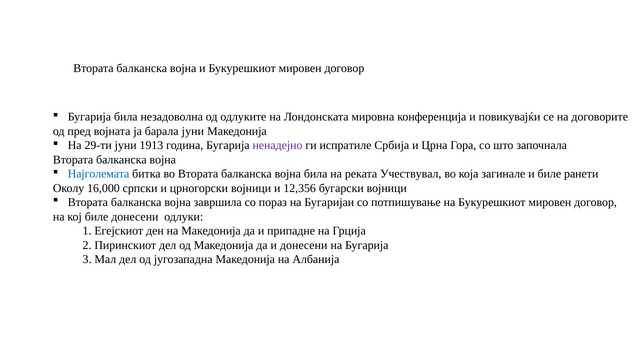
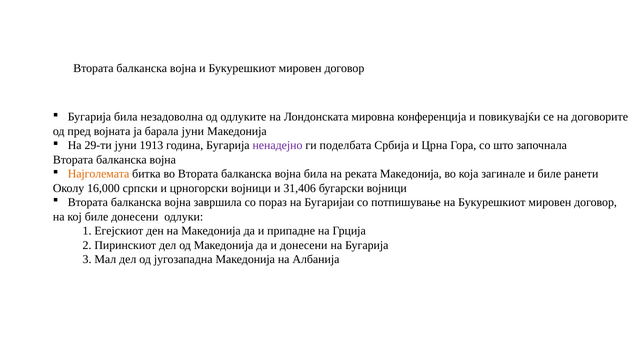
испратиле: испратиле -> поделбата (345, 145)
Најголемата colour: blue -> orange (99, 174)
реката Учествувал: Учествувал -> Македонија (411, 174)
12,356: 12,356 -> 31,406 (300, 188)
